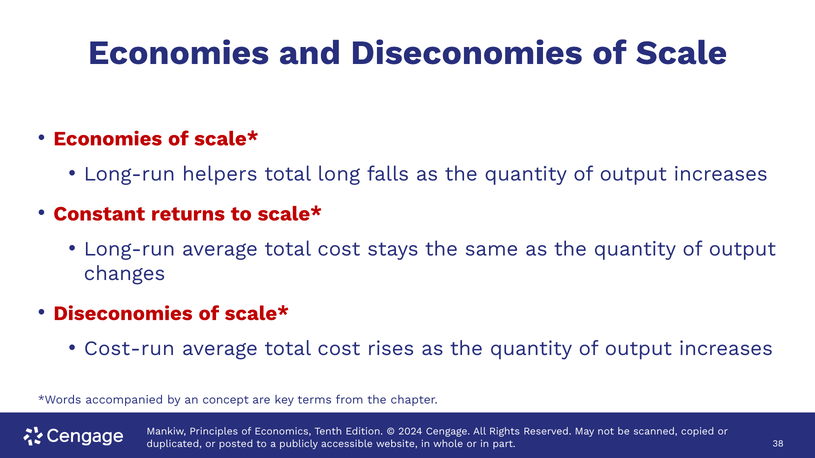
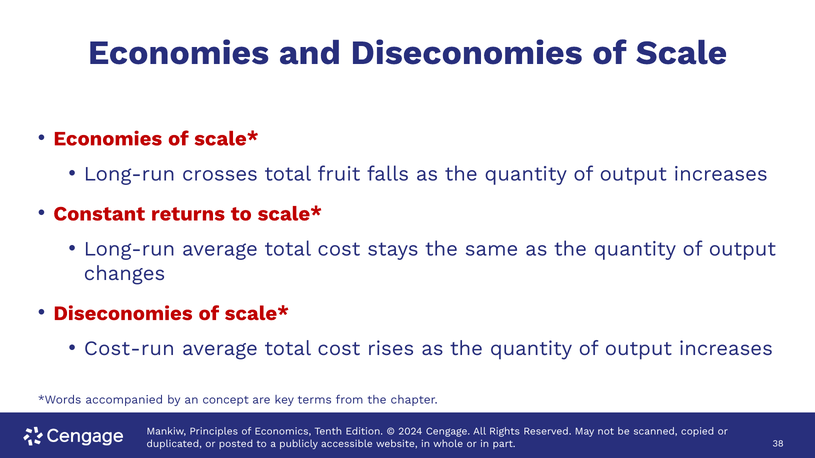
helpers: helpers -> crosses (220, 174)
long: long -> fruit (339, 174)
